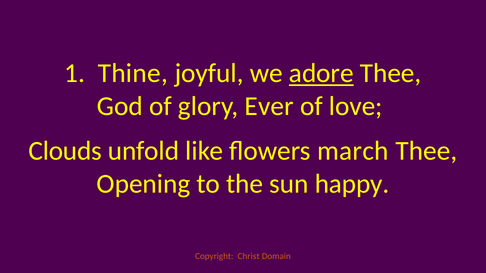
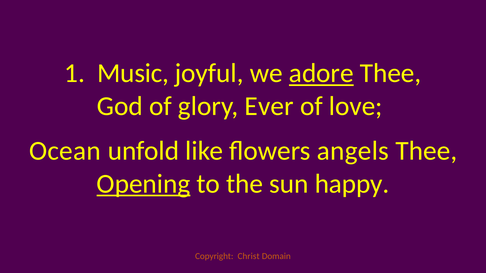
Thine: Thine -> Music (133, 73)
Clouds: Clouds -> Ocean (65, 151)
march: march -> angels (353, 151)
Opening underline: none -> present (144, 184)
